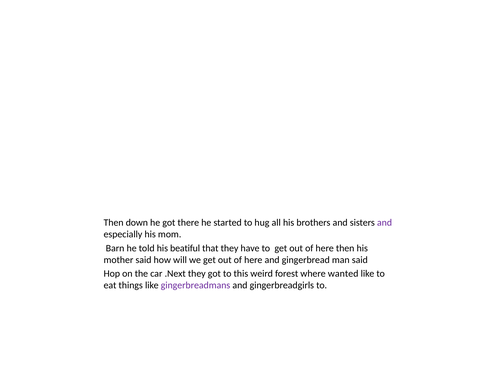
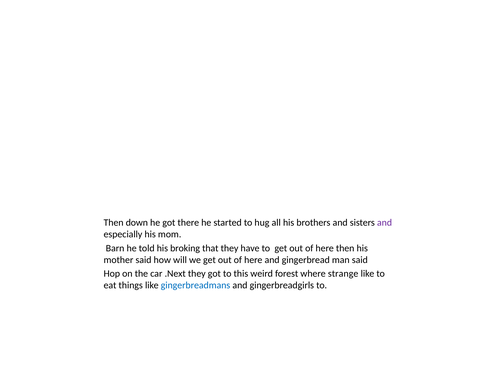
beatiful: beatiful -> broking (185, 248)
wanted: wanted -> strange (343, 274)
gingerbreadmans colour: purple -> blue (196, 285)
